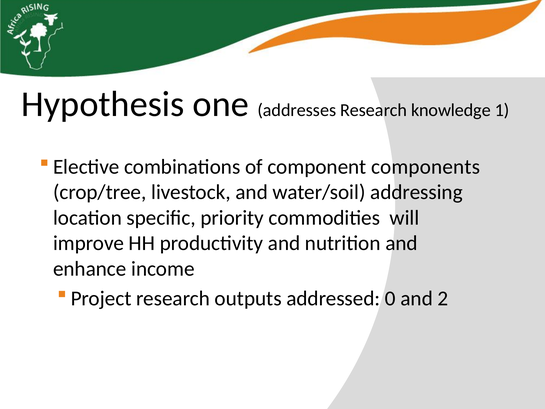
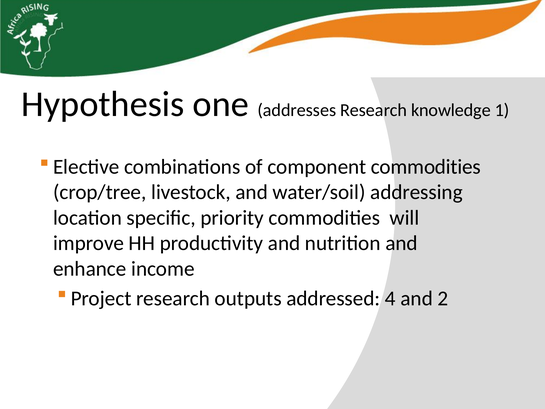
component components: components -> commodities (426, 167)
0: 0 -> 4 (390, 298)
